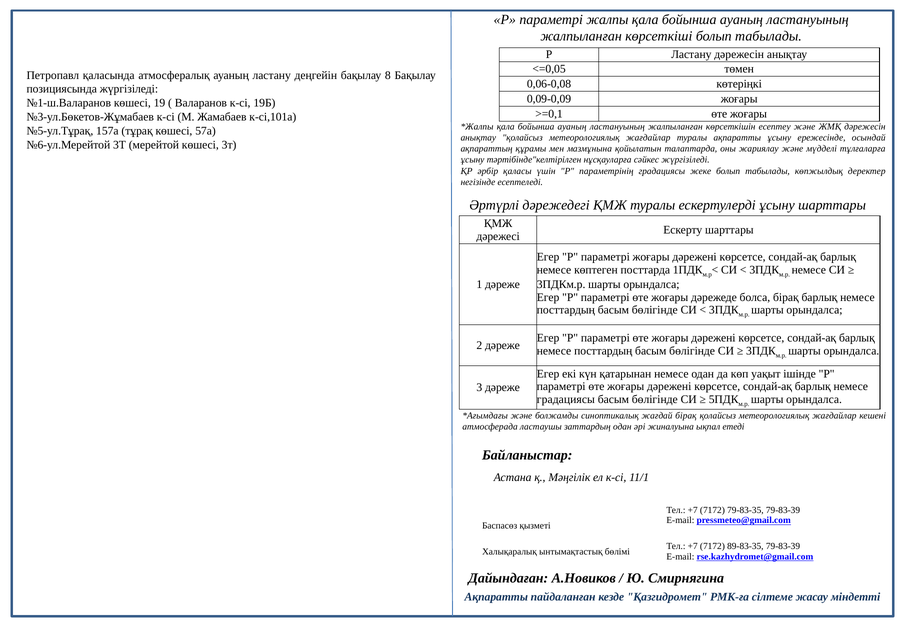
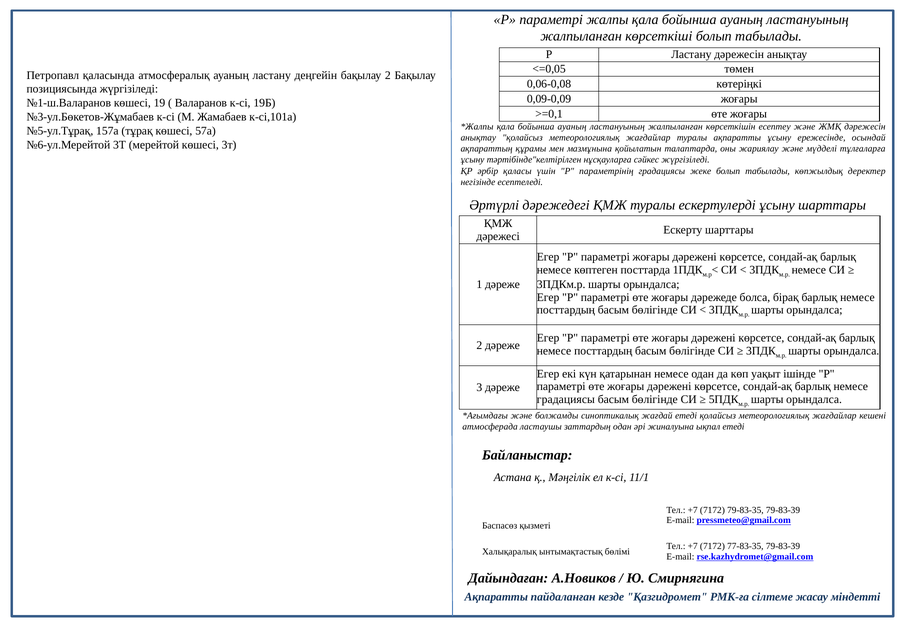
бақылау 8: 8 -> 2 (388, 75)
жағдай бірақ: бірақ -> етеді (686, 415)
89-83-35: 89-83-35 -> 77-83-35 (745, 546)
